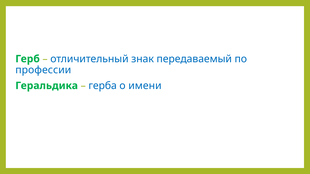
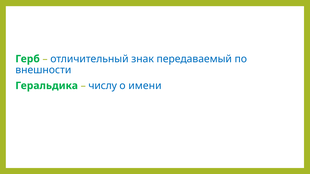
профессии: профессии -> внешности (43, 70)
герба: герба -> числу (103, 86)
